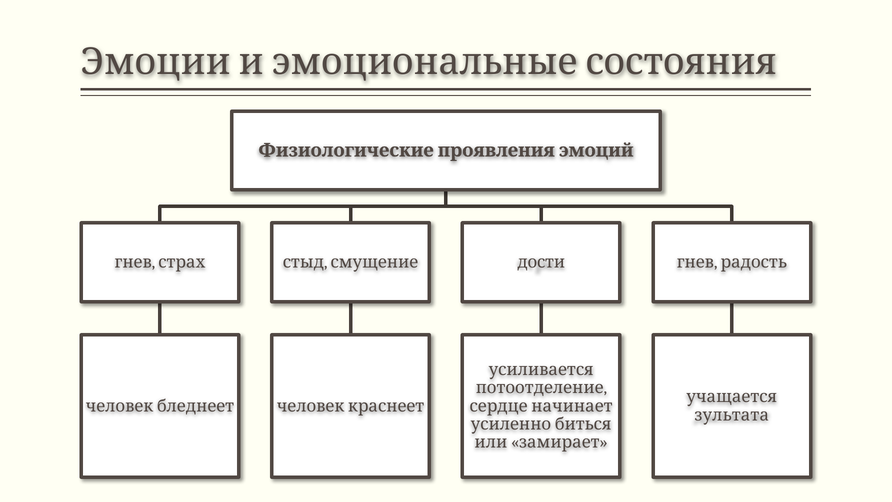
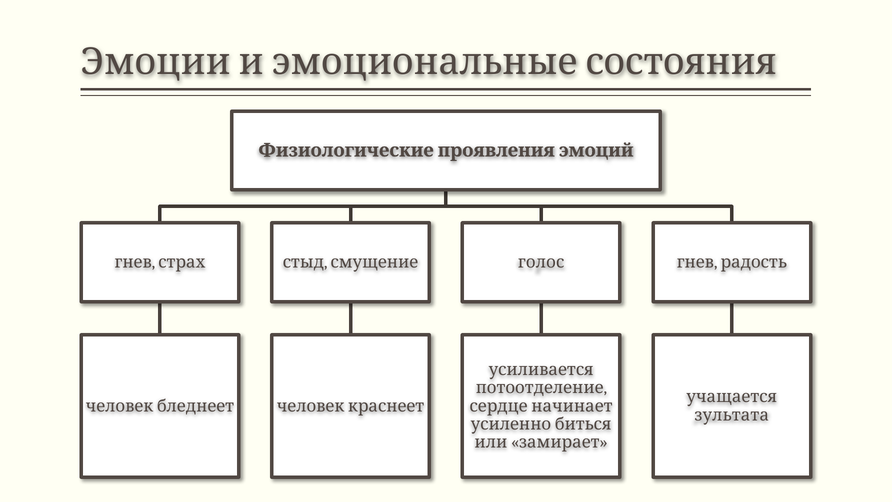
дости: дости -> голос (541, 262)
